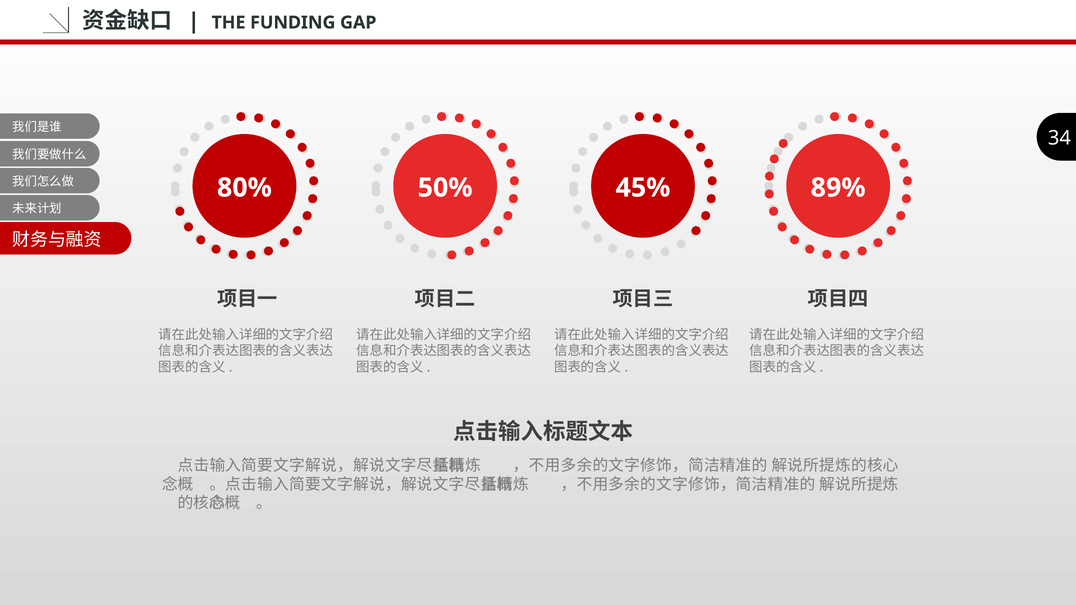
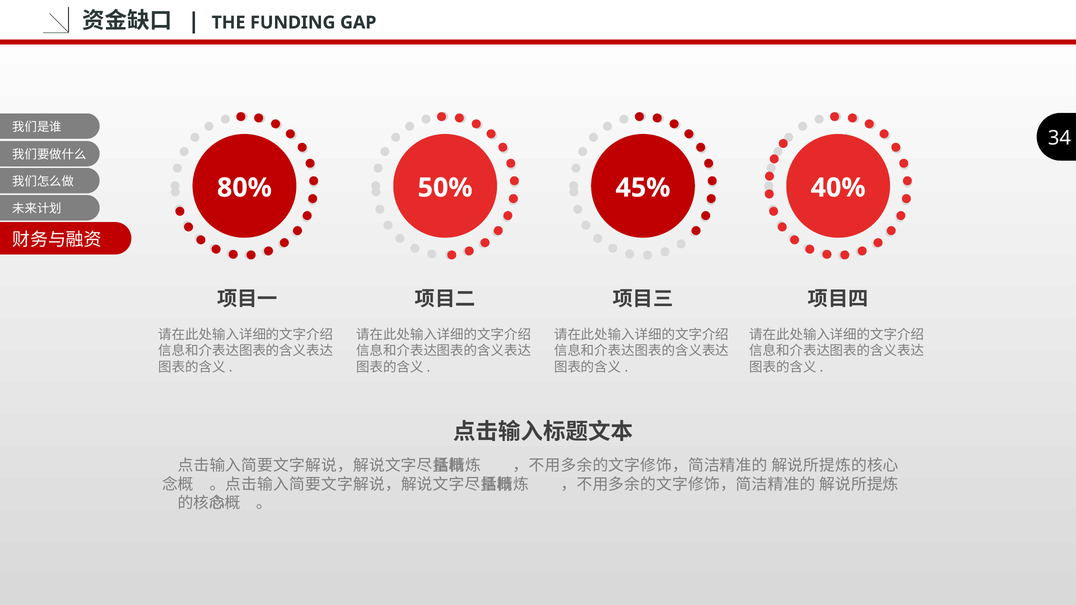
89%: 89% -> 40% (838, 188)
